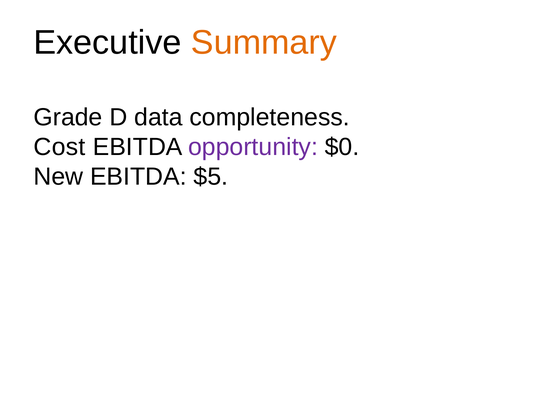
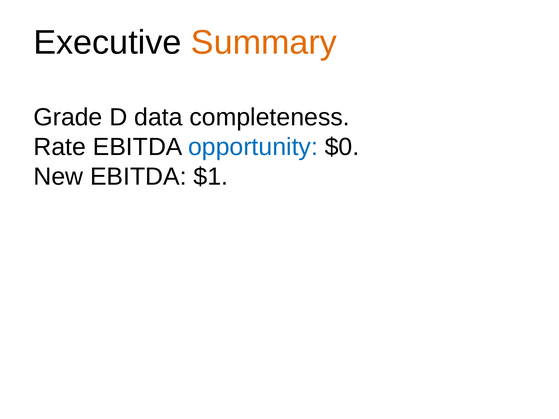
Cost: Cost -> Rate (60, 147)
opportunity colour: purple -> blue (253, 147)
$5: $5 -> $1 (211, 177)
